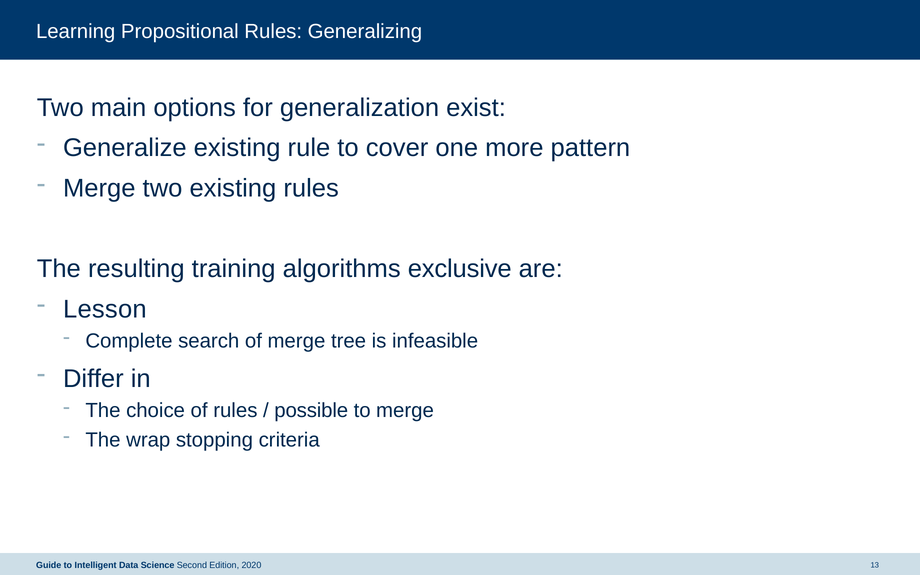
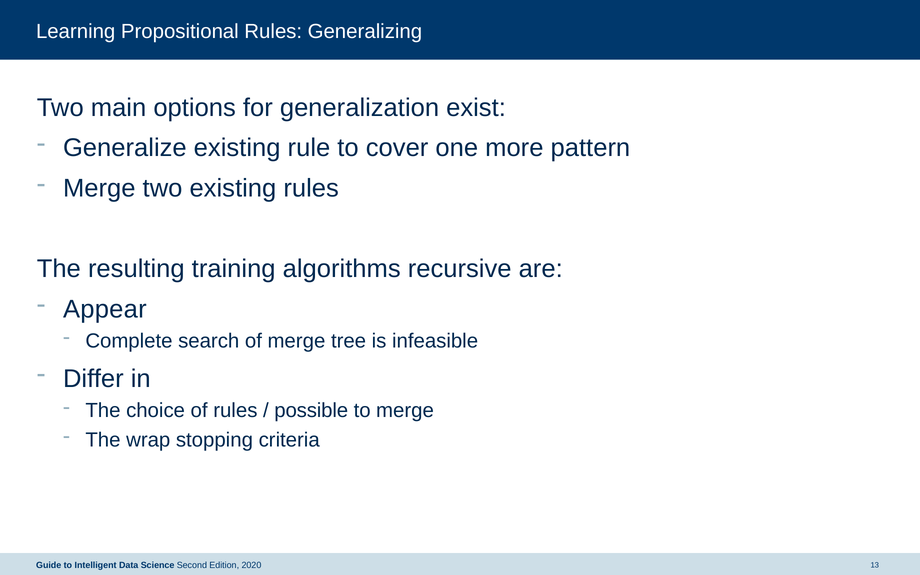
exclusive: exclusive -> recursive (460, 269)
Lesson: Lesson -> Appear (105, 309)
